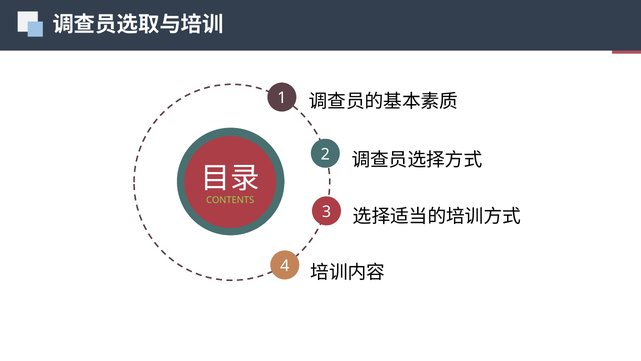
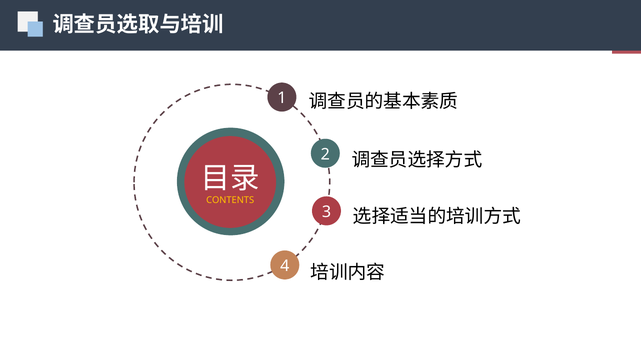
CONTENTS colour: light green -> yellow (230, 200)
